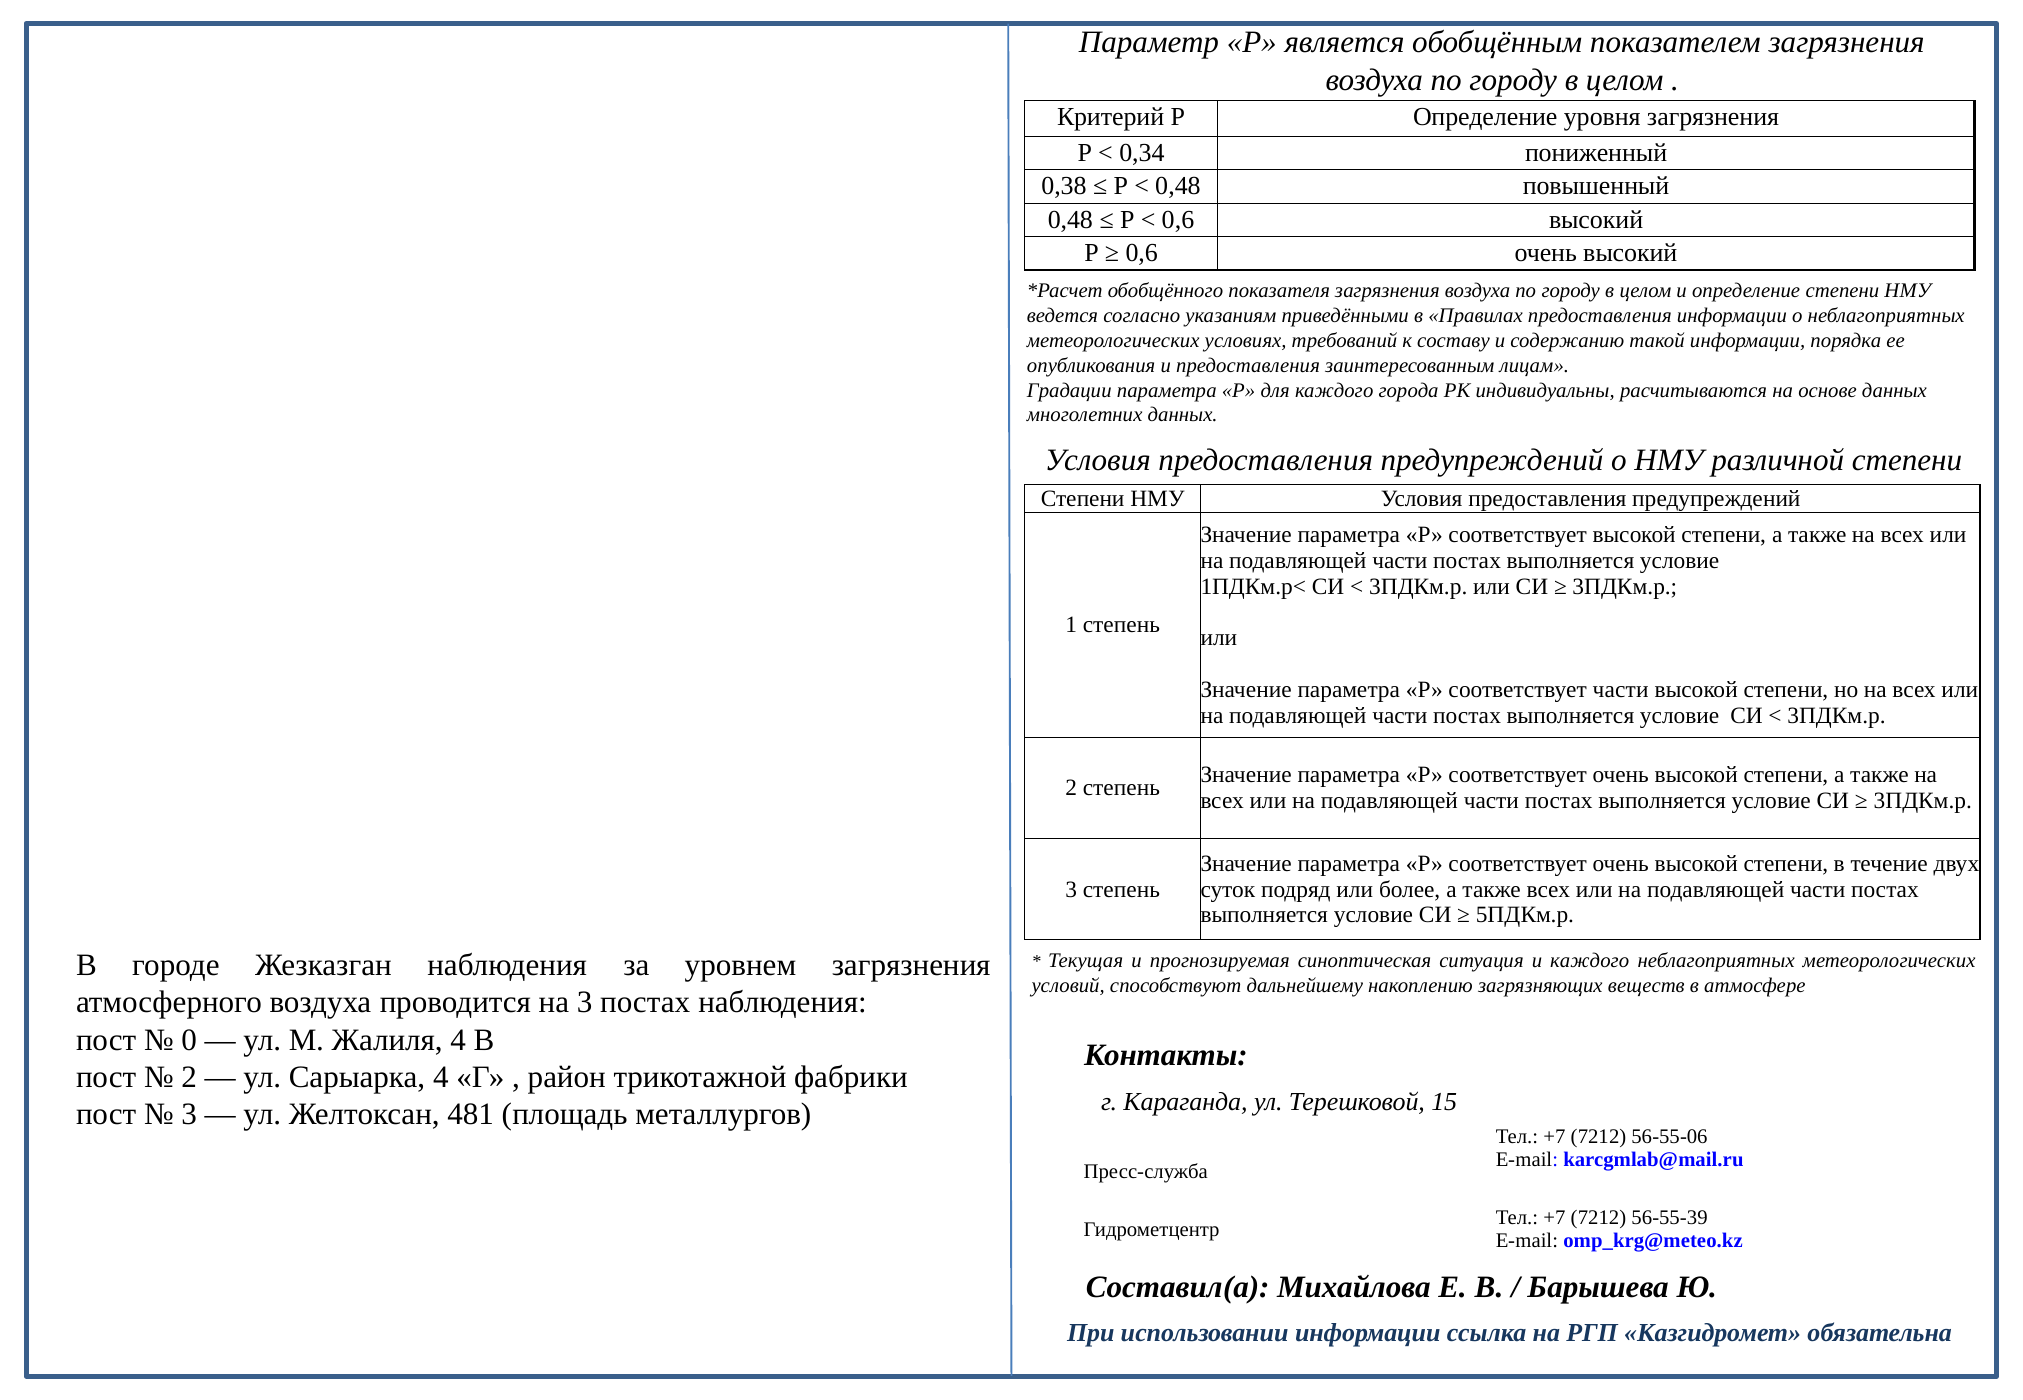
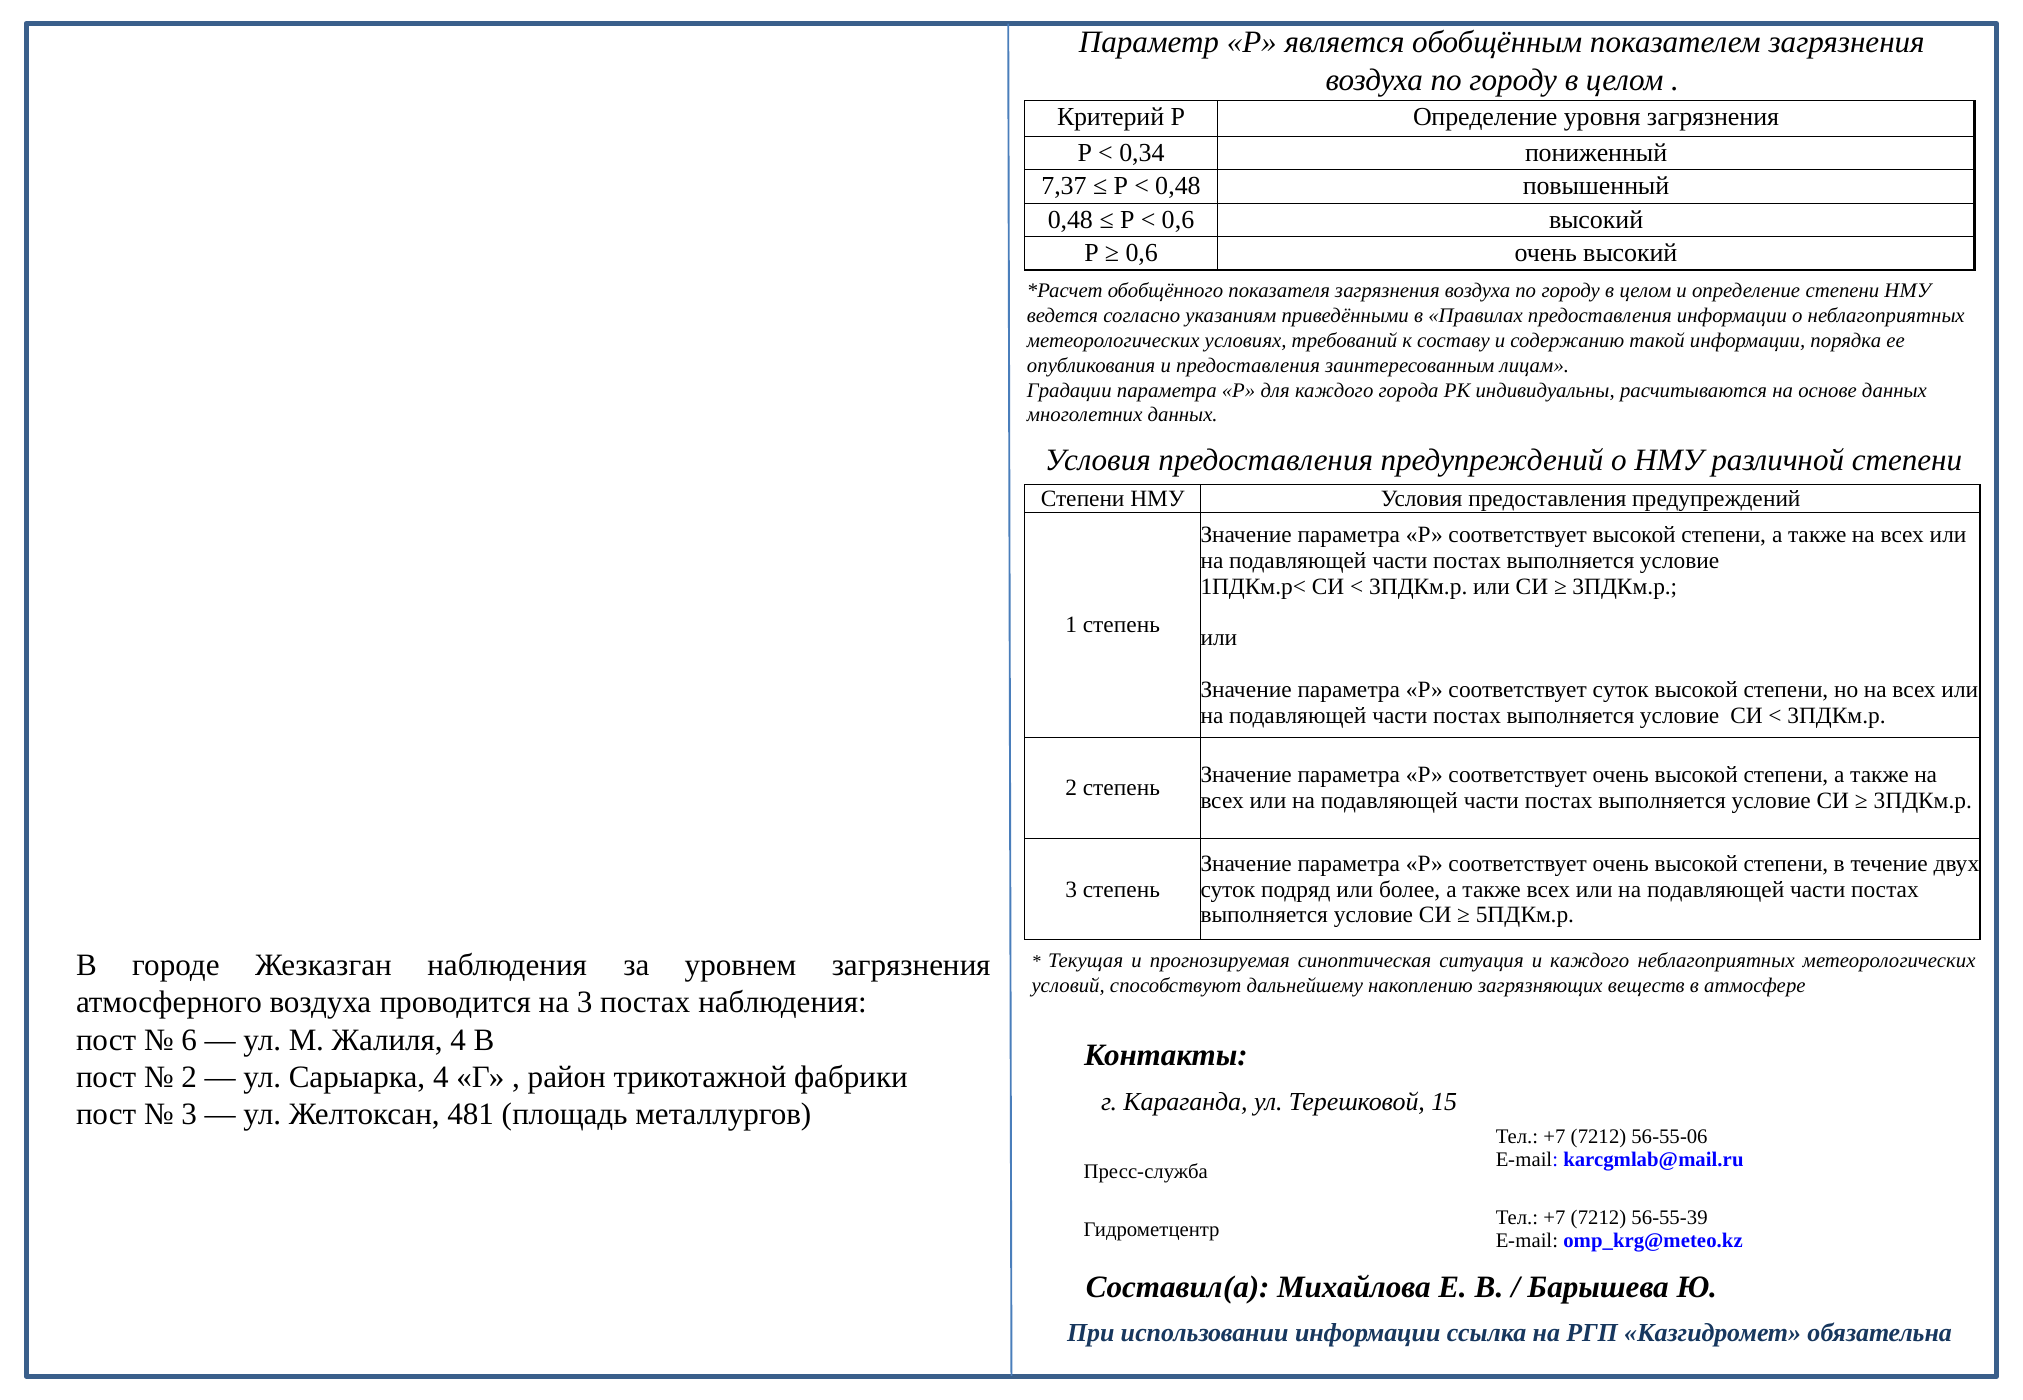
0,38: 0,38 -> 7,37 (1064, 186)
соответствует части: части -> суток (1621, 690)
0: 0 -> 6 (189, 1040)
